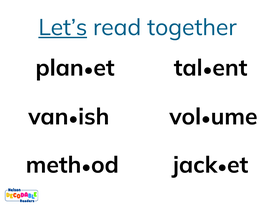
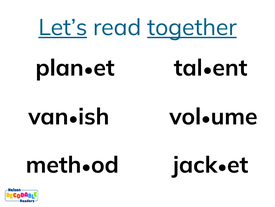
together underline: none -> present (192, 27)
